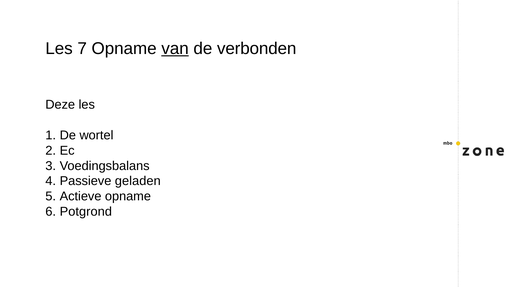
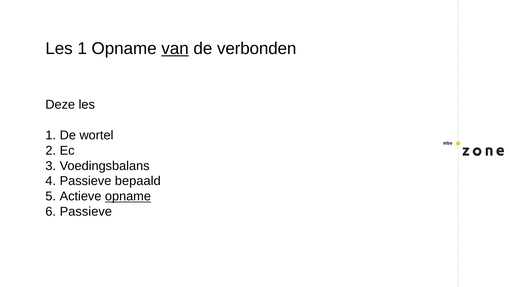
7: 7 -> 1 (82, 49)
geladen: geladen -> bepaald (138, 181)
opname underline: none -> present (128, 196)
Potgrond: Potgrond -> Passieve (86, 211)
